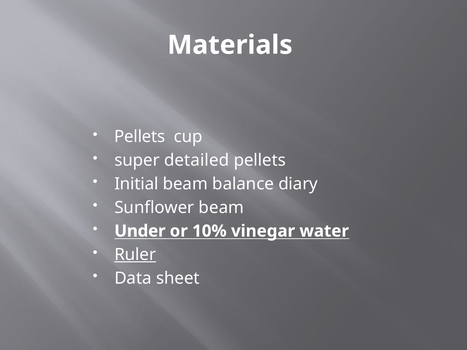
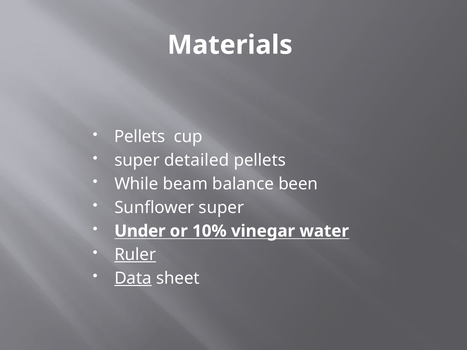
Initial: Initial -> While (136, 184)
diary: diary -> been (298, 184)
Sunflower beam: beam -> super (221, 208)
Data underline: none -> present (133, 278)
